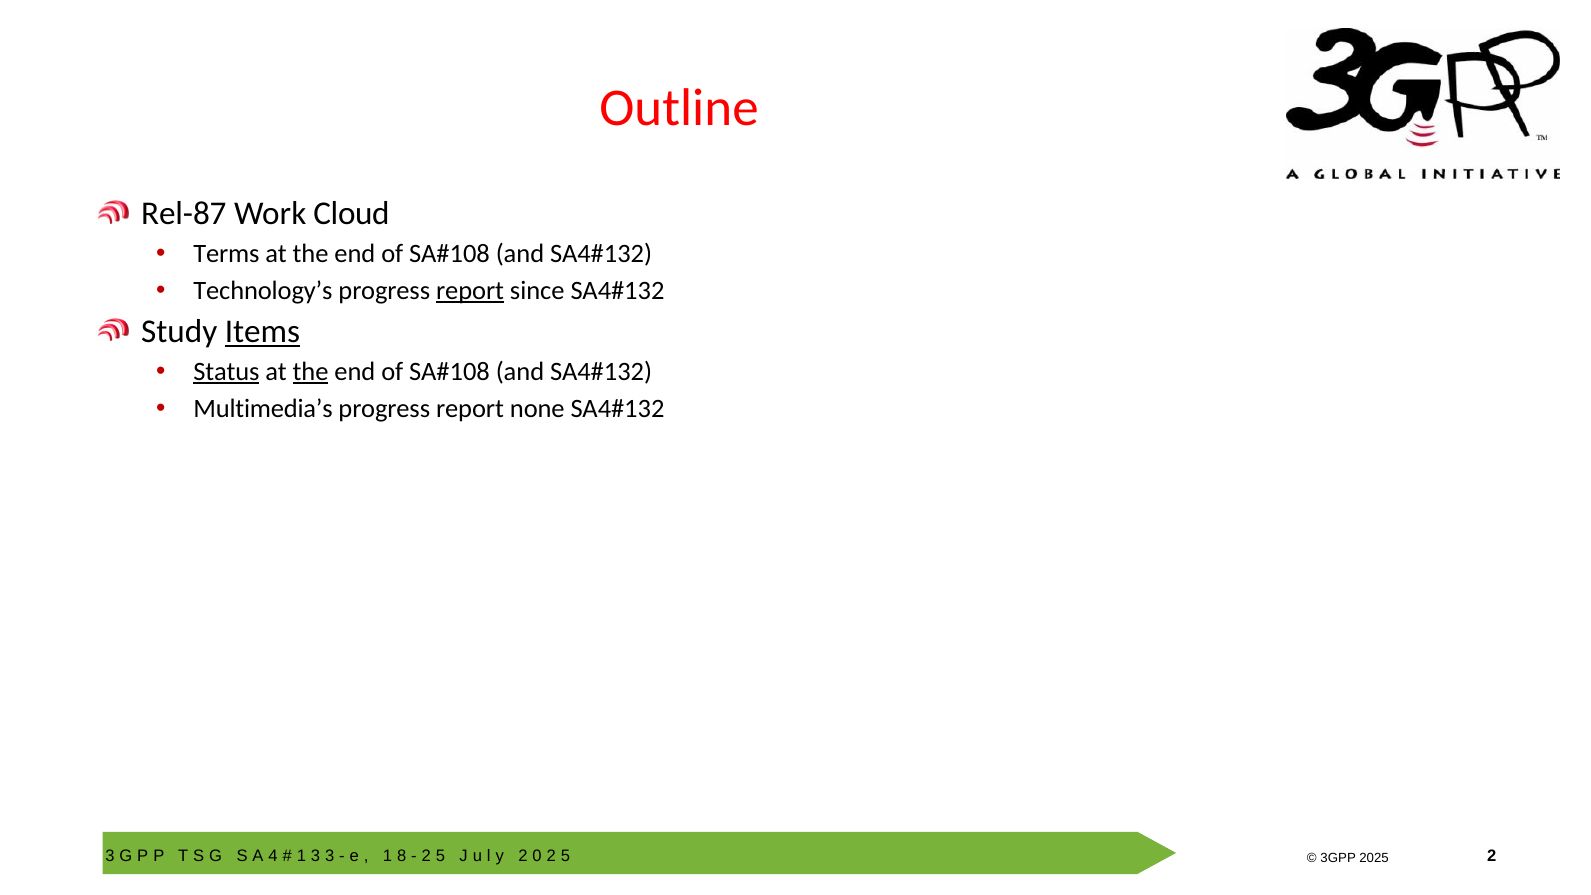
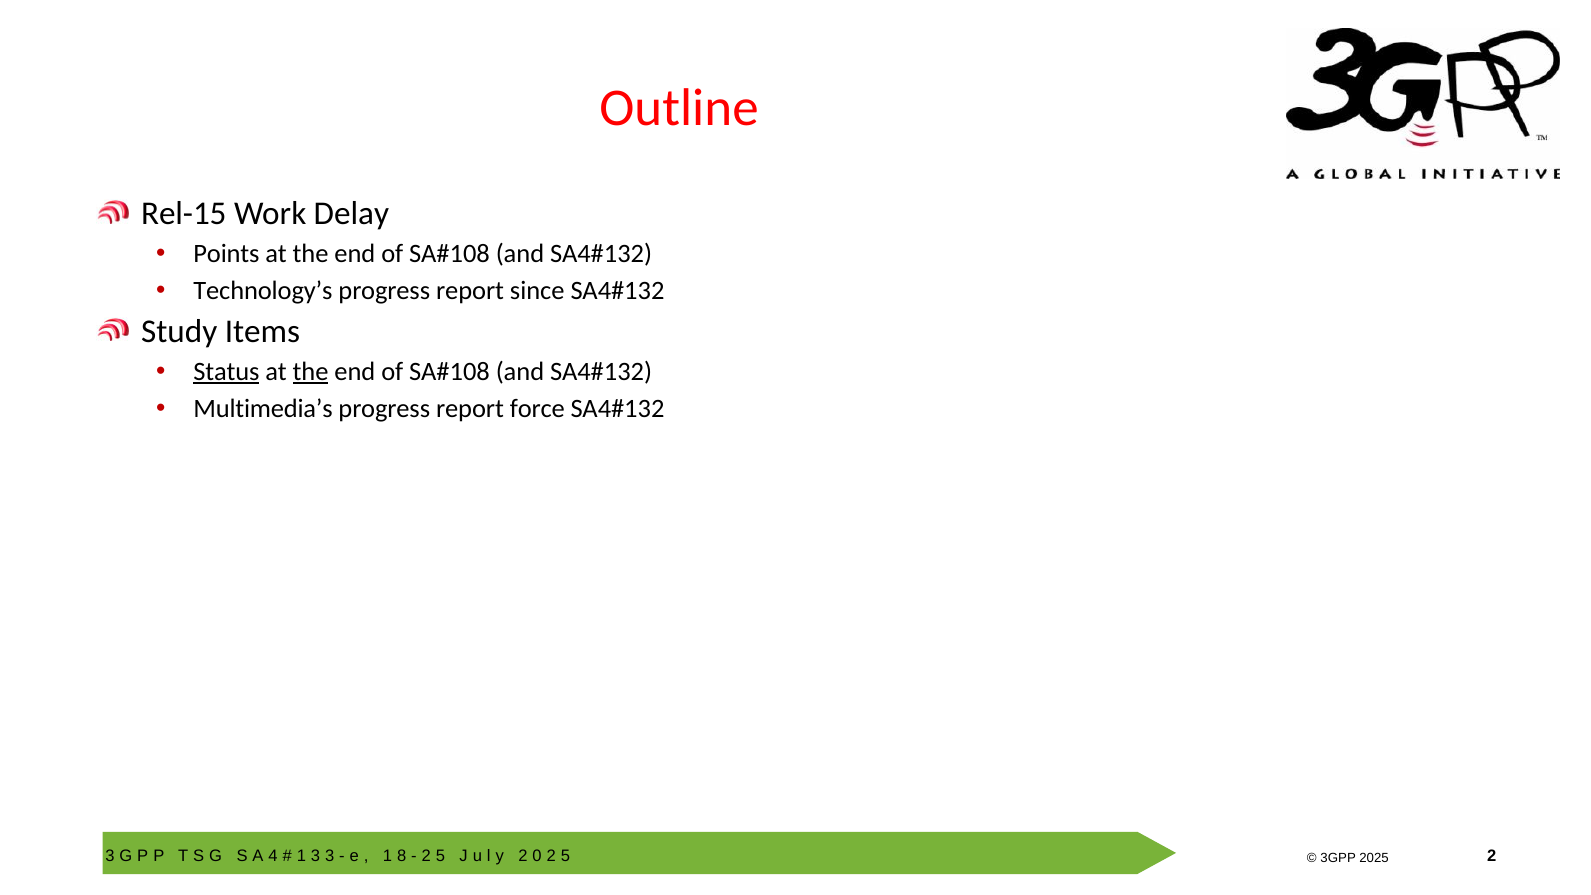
Rel-87: Rel-87 -> Rel-15 (184, 213)
Cloud: Cloud -> Delay (351, 213)
Terms: Terms -> Points (226, 254)
report underline: present -> none (470, 291)
Items underline: present -> none (262, 331)
none: none -> force (537, 409)
